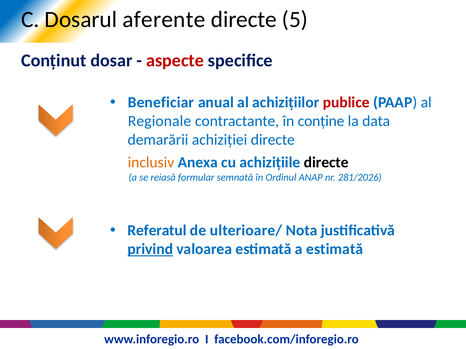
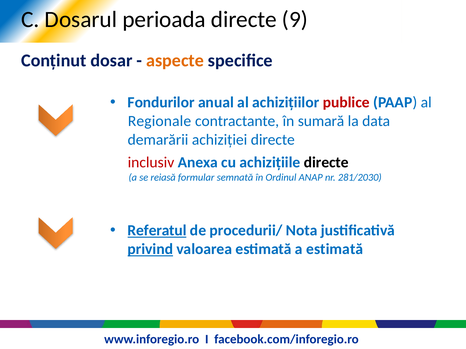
aferente: aferente -> perioada (164, 20)
5: 5 -> 9 (295, 20)
aspecte colour: red -> orange (175, 61)
Beneficiar: Beneficiar -> Fondurilor (161, 103)
conține: conține -> sumară (321, 121)
inclusiv colour: orange -> red (151, 162)
281/2026: 281/2026 -> 281/2030 (360, 178)
Referatul underline: none -> present (157, 231)
ulterioare/: ulterioare/ -> procedurii/ (246, 231)
